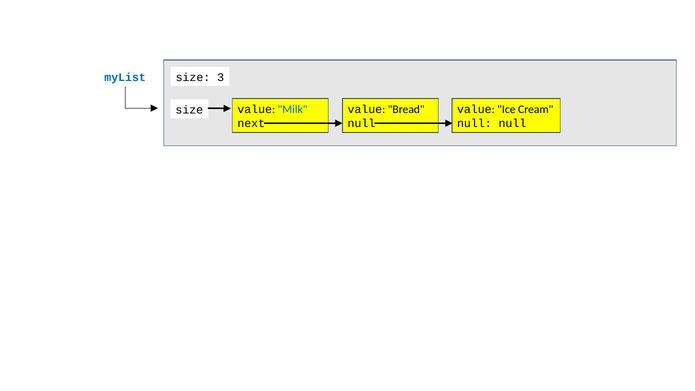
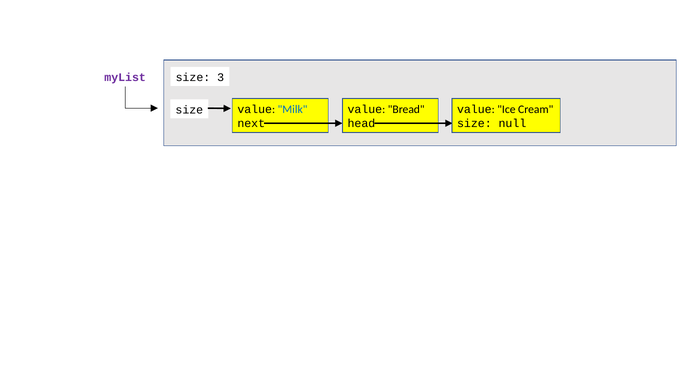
myList colour: blue -> purple (125, 78)
null: null -> head (361, 123)
null: null -> size (474, 123)
